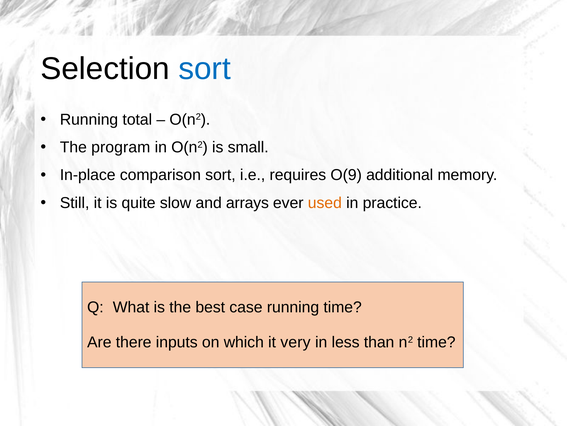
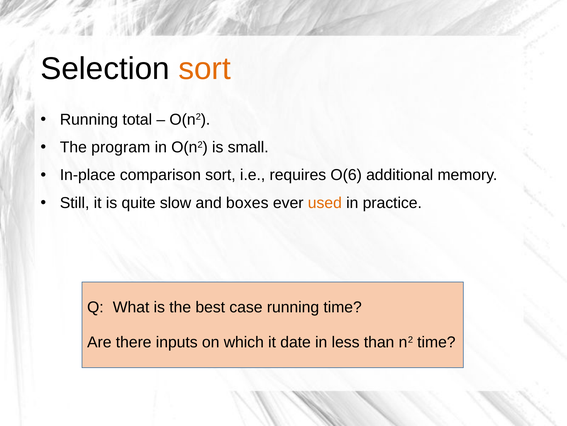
sort colour: blue -> orange (205, 68)
O(9: O(9 -> O(6 (346, 175)
arrays: arrays -> boxes (247, 202)
very: very -> date (296, 342)
